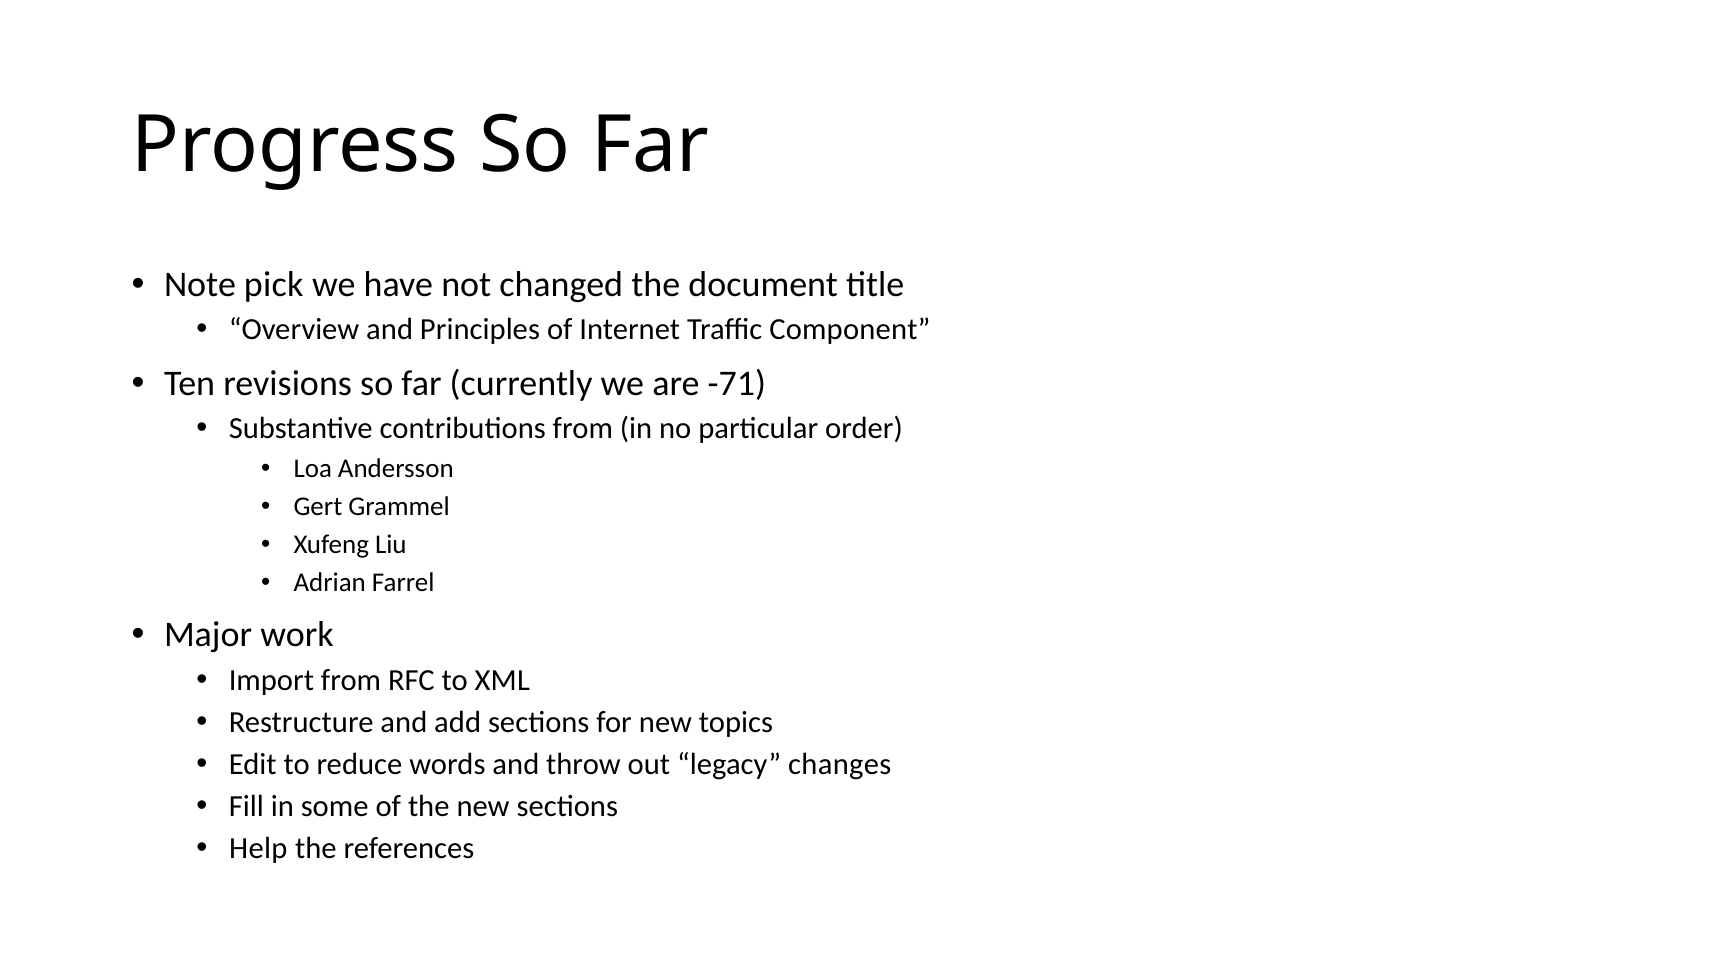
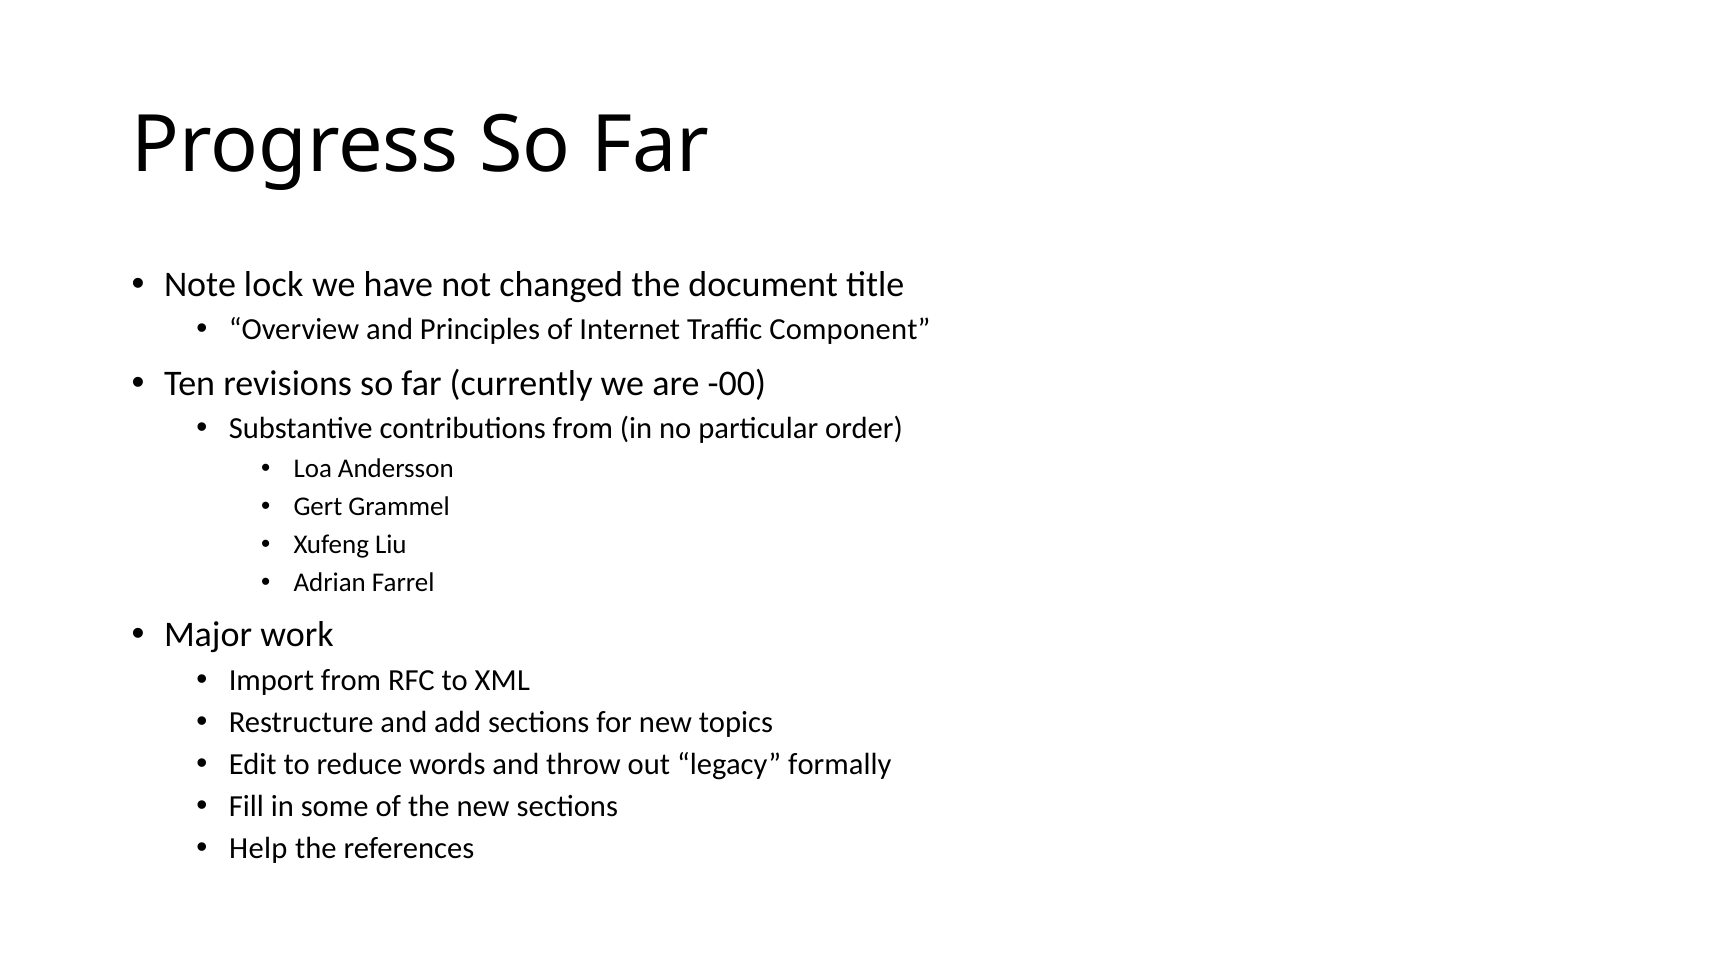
pick: pick -> lock (274, 284)
-71: -71 -> -00 (737, 383)
changes: changes -> formally (840, 764)
